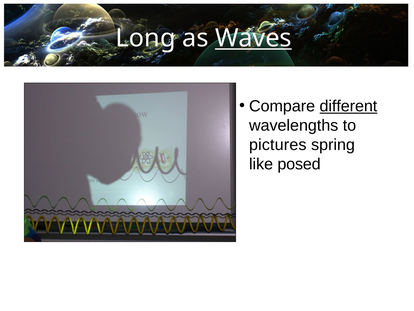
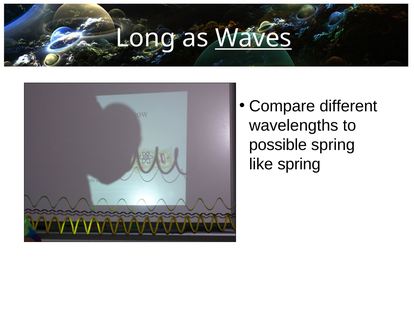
different underline: present -> none (348, 106)
pictures: pictures -> possible (278, 145)
like posed: posed -> spring (299, 164)
